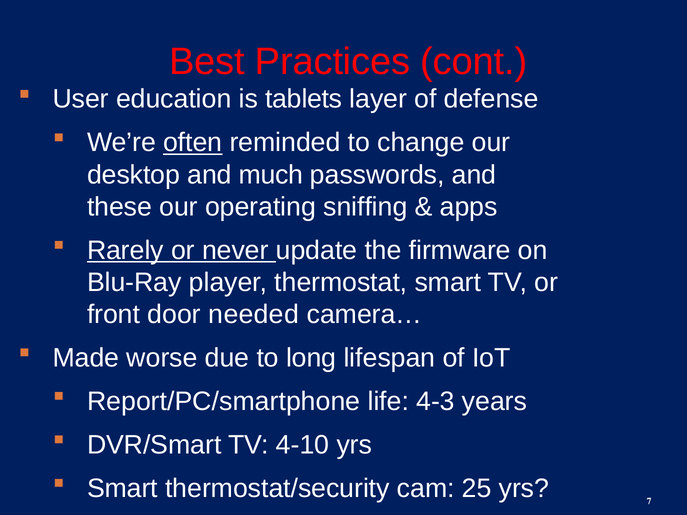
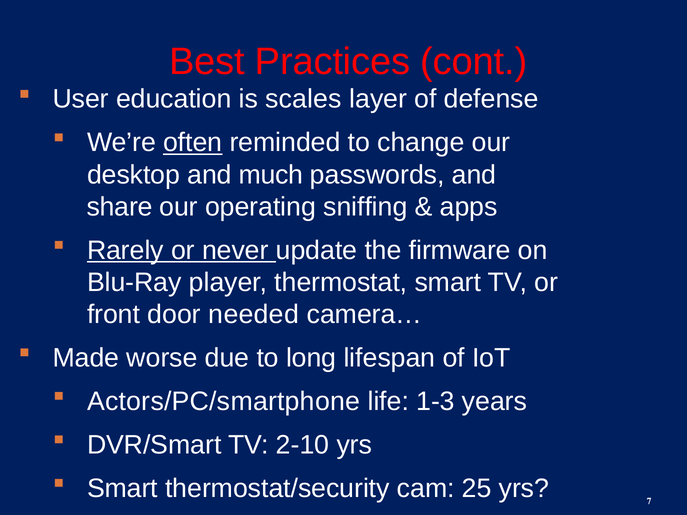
tablets: tablets -> scales (304, 99)
these: these -> share (120, 207)
Report/PC/smartphone: Report/PC/smartphone -> Actors/PC/smartphone (224, 402)
4-3: 4-3 -> 1-3 (436, 402)
4-10: 4-10 -> 2-10 (303, 445)
